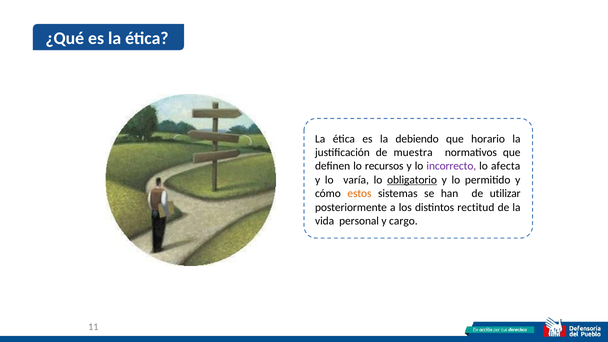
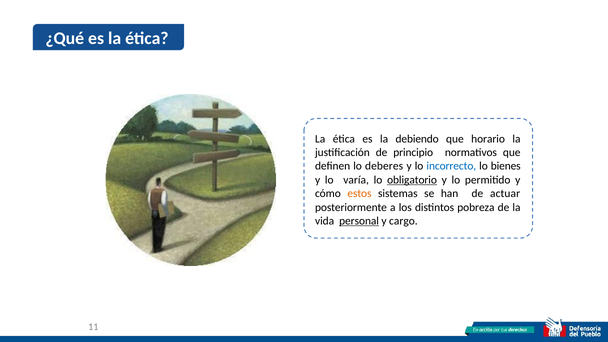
muestra: muestra -> principio (413, 153)
recursos: recursos -> deberes (384, 166)
incorrecto colour: purple -> blue (451, 166)
afecta: afecta -> bienes (506, 166)
utilizar: utilizar -> actuar (505, 194)
rectitud: rectitud -> pobreza (476, 207)
personal underline: none -> present (359, 221)
